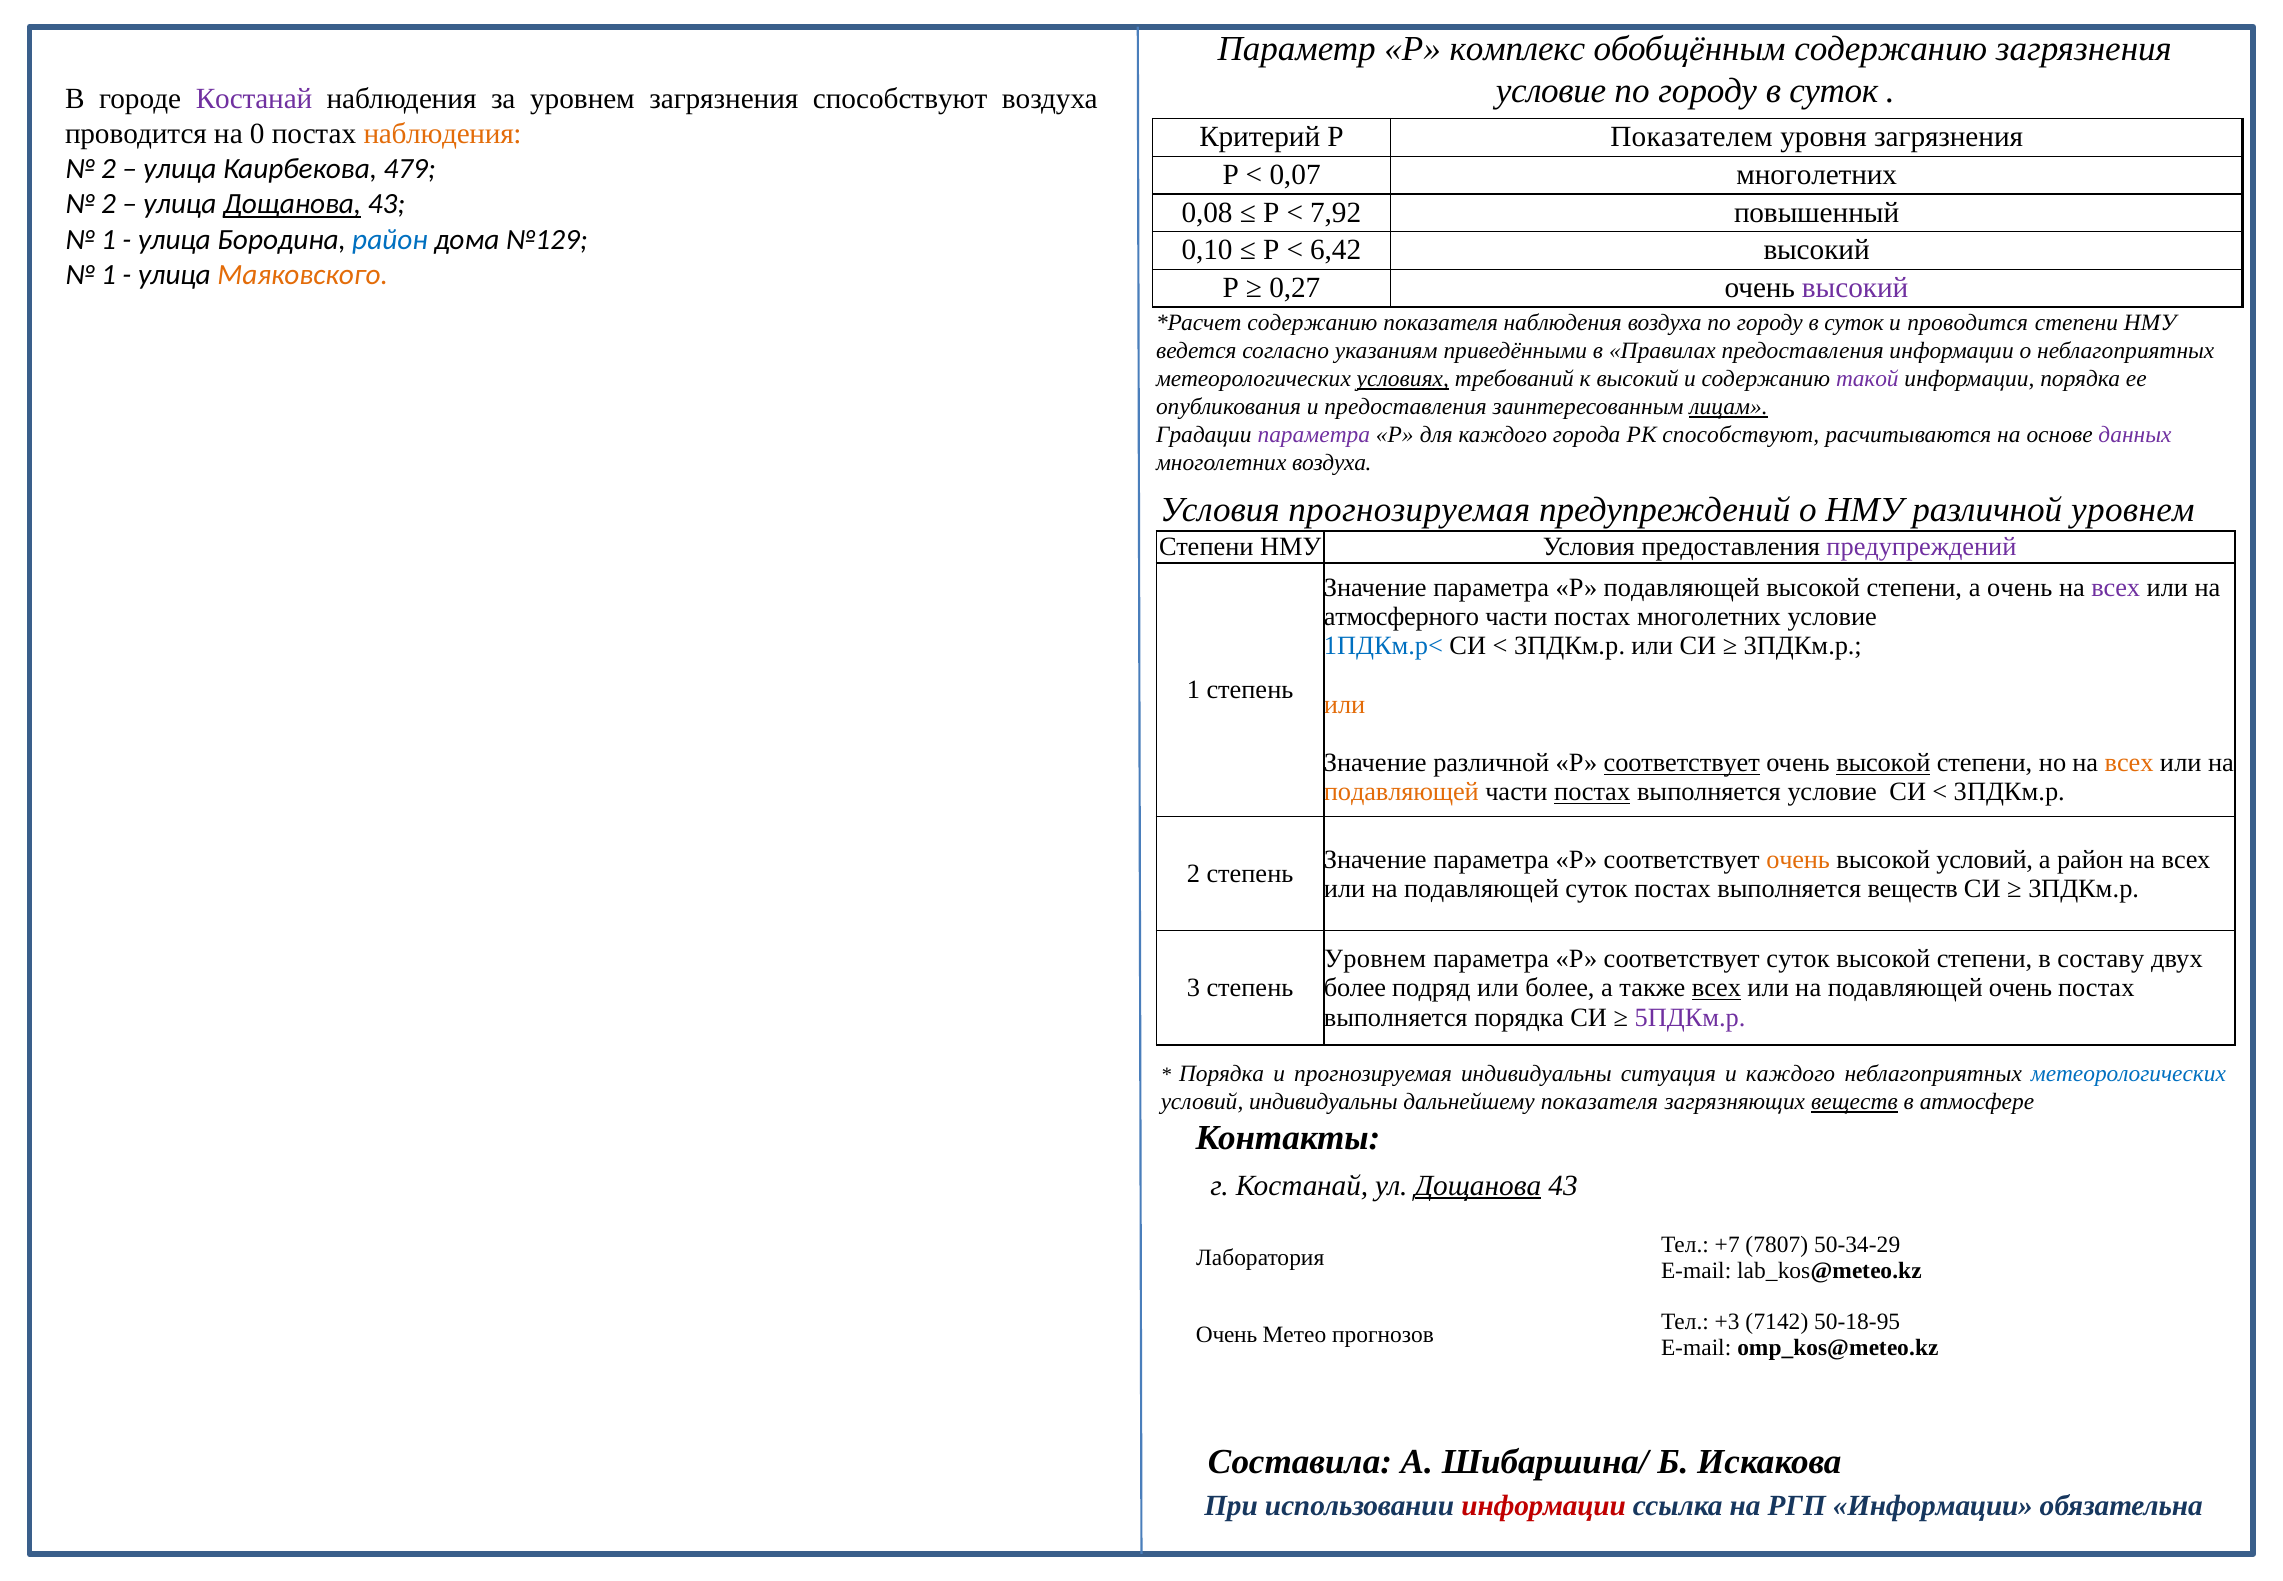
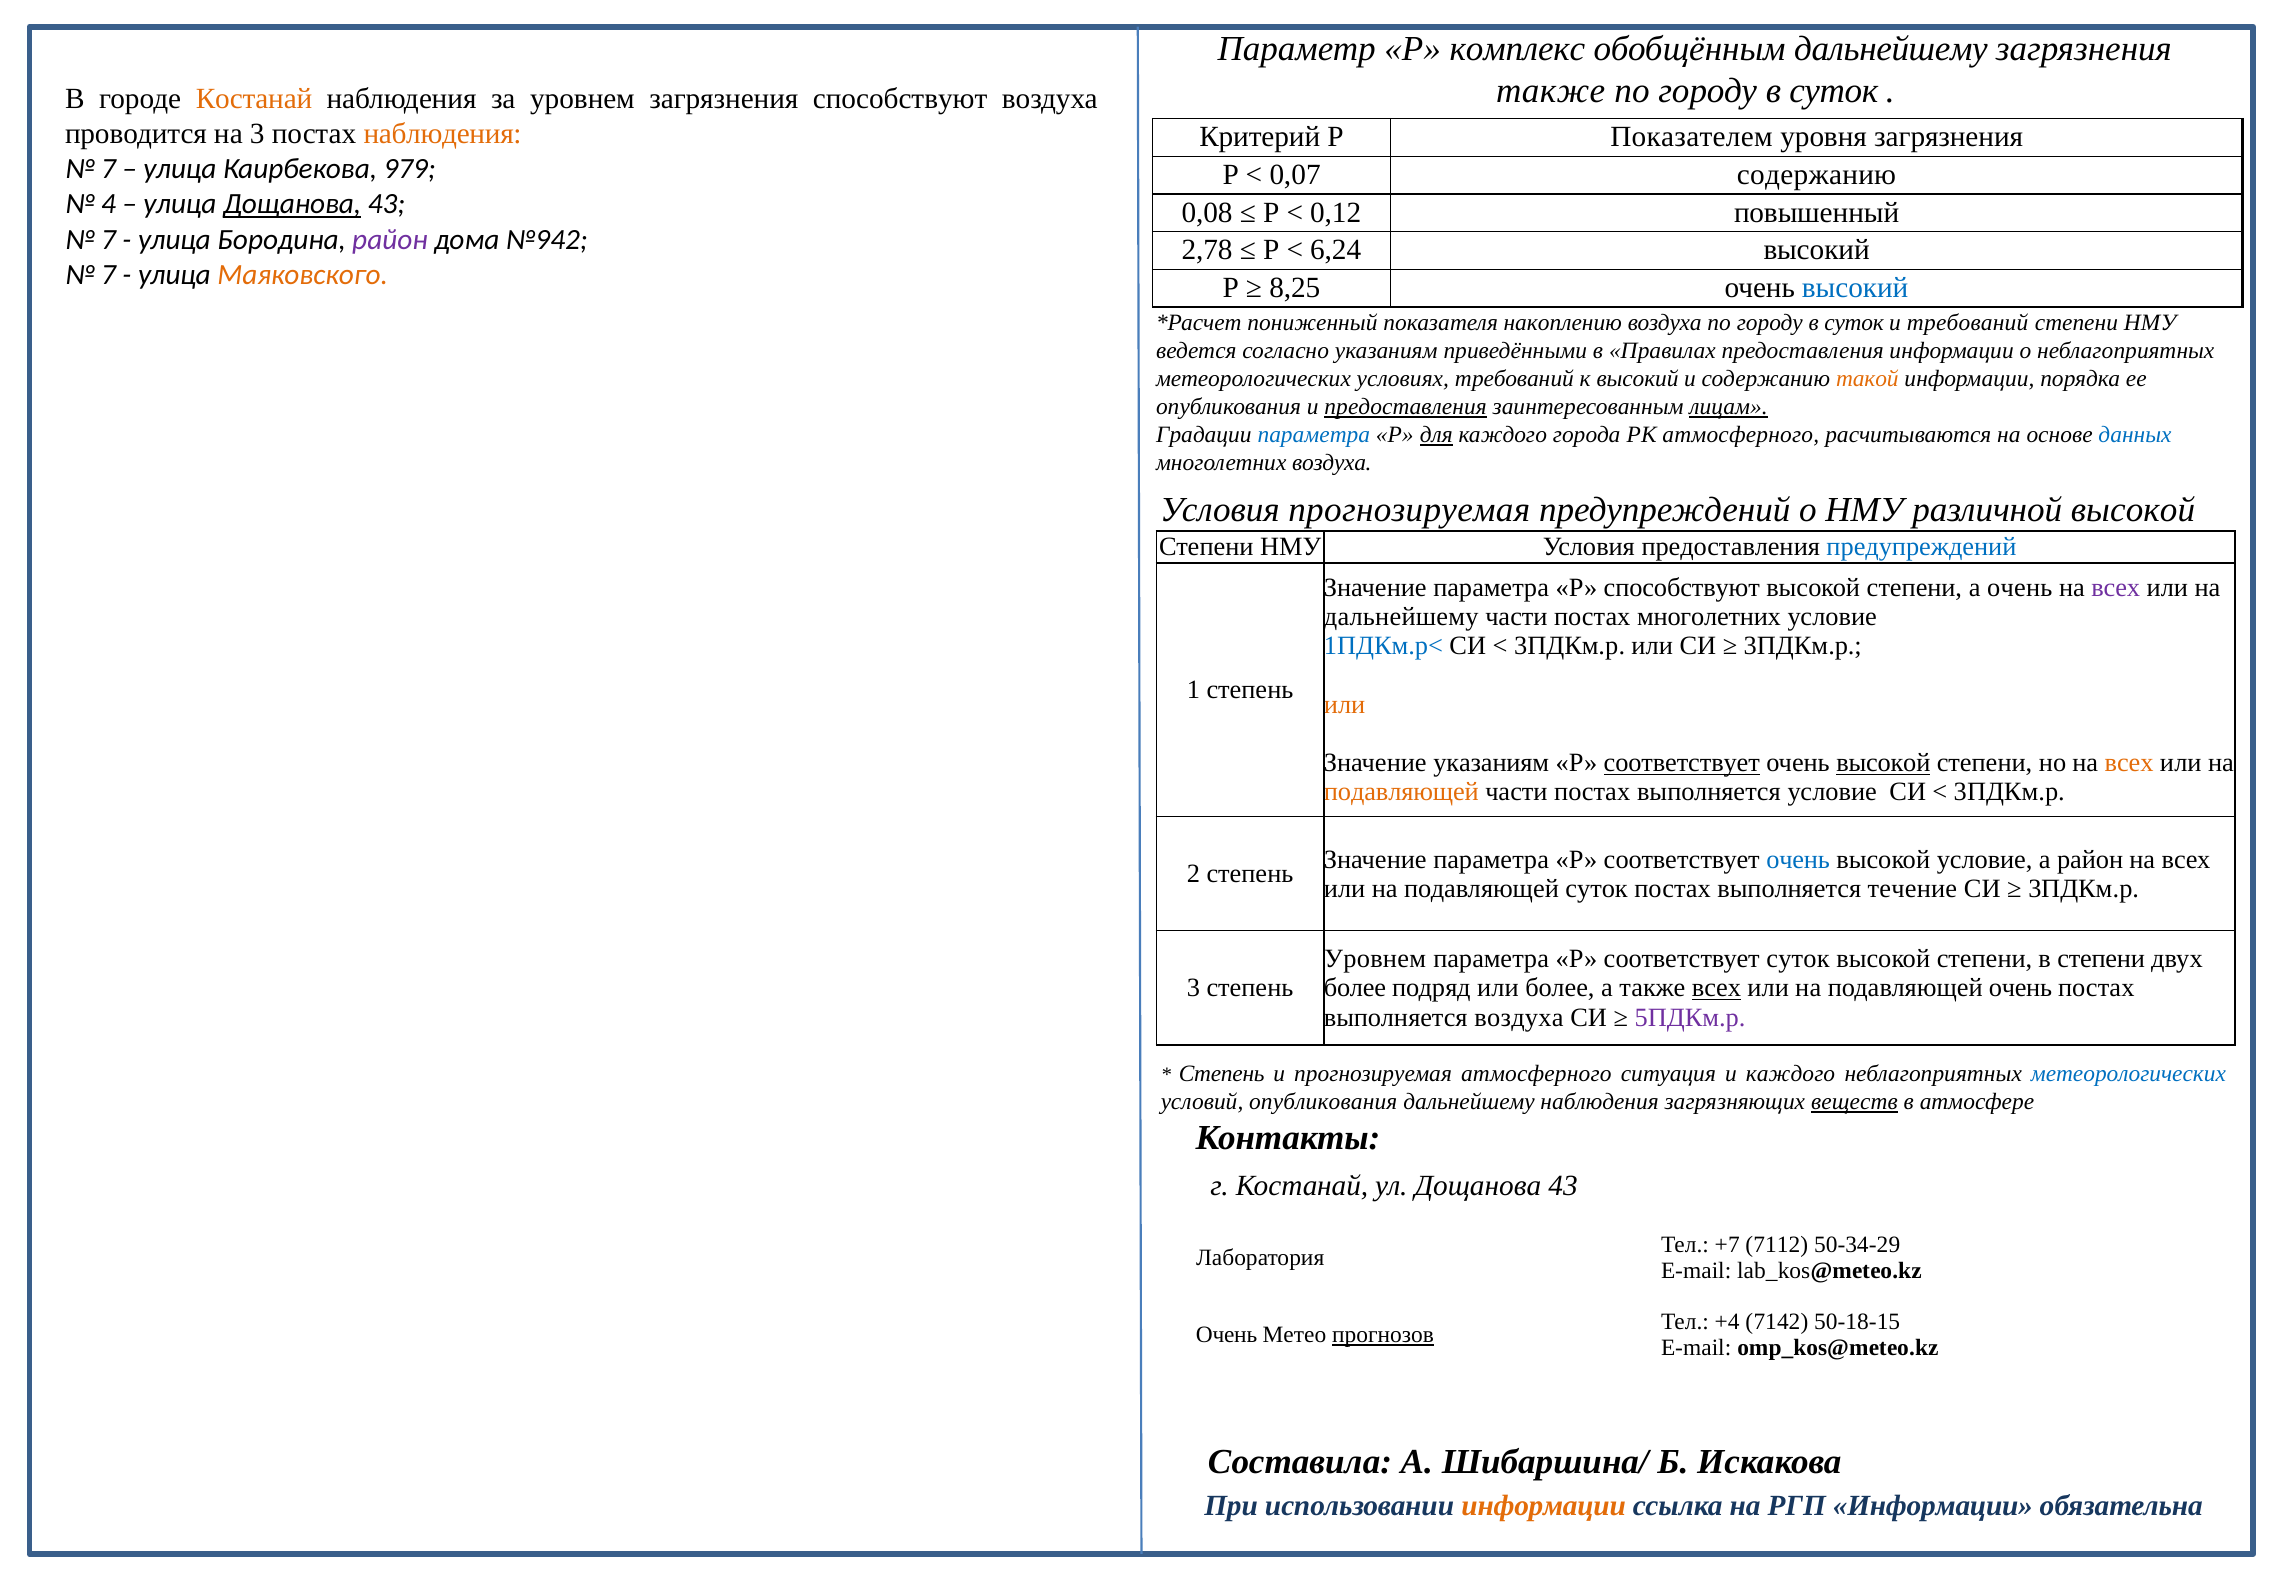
обобщённым содержанию: содержанию -> дальнейшему (1891, 49)
условие: условие -> также (1551, 91)
Костанай colour: purple -> orange (254, 99)
на 0: 0 -> 3 (257, 134)
2: 2 -> 7 (109, 169)
479: 479 -> 979 (410, 169)
0,07 многолетних: многолетних -> содержанию (1817, 175)
2: 2 -> 4 (109, 204)
7,92: 7,92 -> 0,12 (1336, 212)
1: 1 -> 7 (109, 239)
район colour: blue -> purple (390, 239)
№129: №129 -> №942 (547, 239)
0,10: 0,10 -> 2,78 (1207, 250)
6,42: 6,42 -> 6,24 (1336, 250)
1: 1 -> 7 (109, 274)
0,27: 0,27 -> 8,25 (1295, 288)
высокий colour: purple -> blue (1855, 288)
содержанию: содержанию -> пониженный (1312, 323)
показателя наблюдения: наблюдения -> накоплению (1563, 323)
и проводится: проводится -> требований (1968, 323)
условиях underline: present -> none (1403, 379)
такой colour: purple -> orange (1867, 379)
предоставления underline: none -> present (1406, 407)
параметра colour: purple -> blue (1314, 435)
для underline: none -> present (1436, 435)
РК способствуют: способствуют -> атмосферного (1741, 435)
данных colour: purple -> blue (2135, 435)
различной уровнем: уровнем -> высокой (2133, 510)
предупреждений colour: purple -> blue (1921, 547)
Р подавляющей: подавляющей -> способствуют (1682, 588)
атмосферного: атмосферного -> дальнейшему (1401, 617)
Значение различной: различной -> указаниям (1491, 763)
постах underline: present -> none (1592, 792)
очень colour: orange -> blue (1798, 859)
высокой условий: условий -> условие (1985, 859)
выполняется веществ: веществ -> течение (1912, 888)
в составу: составу -> степени (2101, 959)
выполняется порядка: порядка -> воздуха (1519, 1017)
Порядка: Порядка -> Степень (1222, 1073)
прогнозируемая индивидуальны: индивидуальны -> атмосферного (1536, 1073)
условий индивидуальны: индивидуальны -> опубликования (1323, 1101)
дальнейшему показателя: показателя -> наблюдения (1600, 1101)
Дощанова underline: present -> none (1478, 1185)
7807: 7807 -> 7112 (1777, 1244)
+3: +3 -> +4 (1727, 1322)
50-18-95: 50-18-95 -> 50-18-15 (1857, 1322)
прогнозов underline: none -> present (1383, 1335)
информации colour: red -> orange (1544, 1505)
